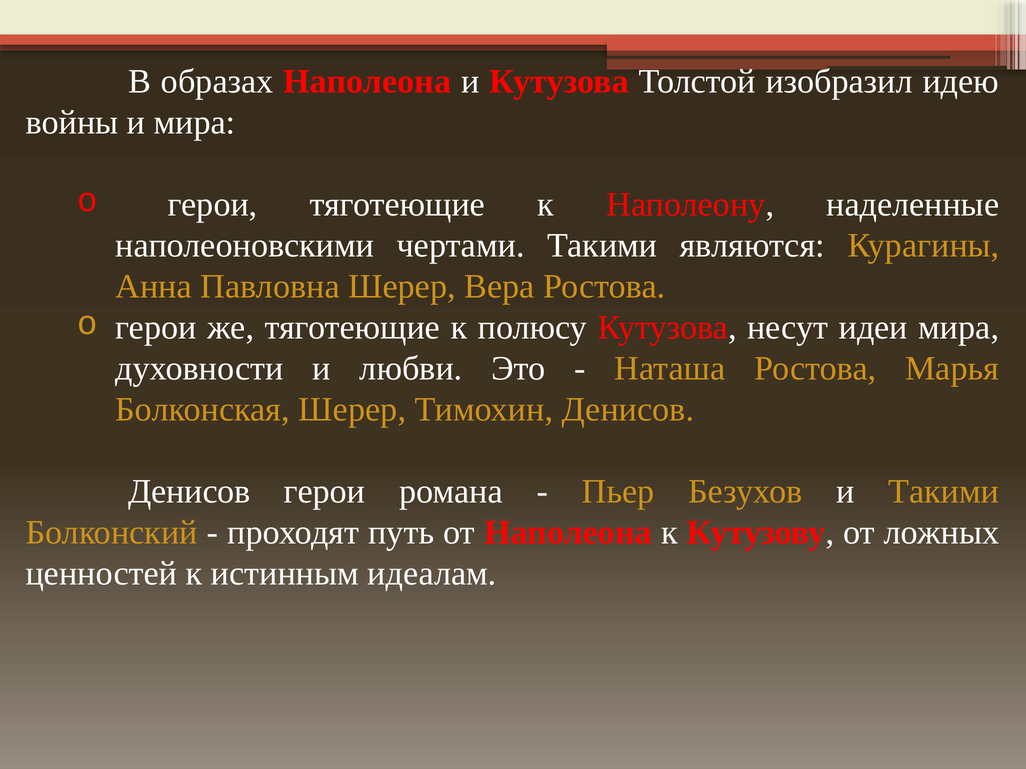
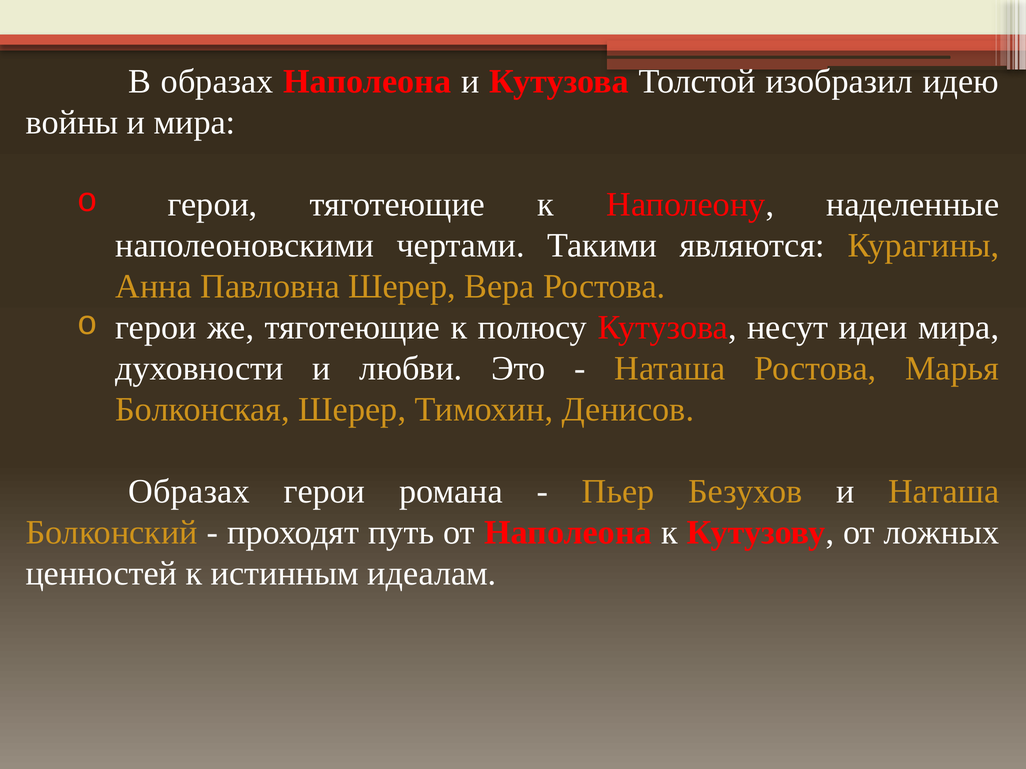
Денисов: Денисов -> Образах (189, 492)
и Такими: Такими -> Наташа (944, 492)
